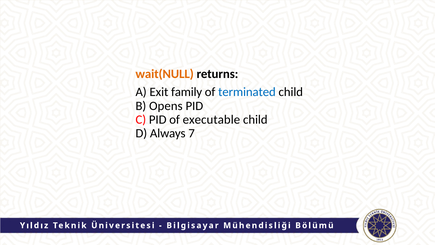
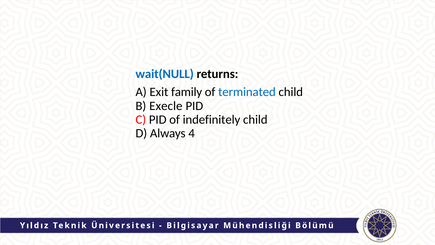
wait(NULL colour: orange -> blue (165, 74)
Opens: Opens -> Execle (166, 106)
executable: executable -> indefinitely (211, 119)
7: 7 -> 4 (192, 133)
